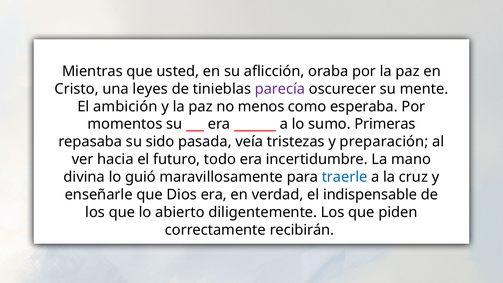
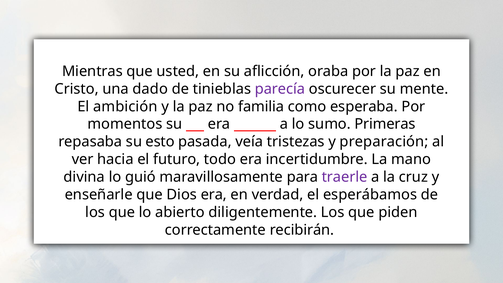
leyes: leyes -> dado (150, 89)
menos: menos -> familia (261, 106)
sido: sido -> esto (160, 142)
traerle colour: blue -> purple (345, 177)
indispensable: indispensable -> esperábamos (370, 195)
